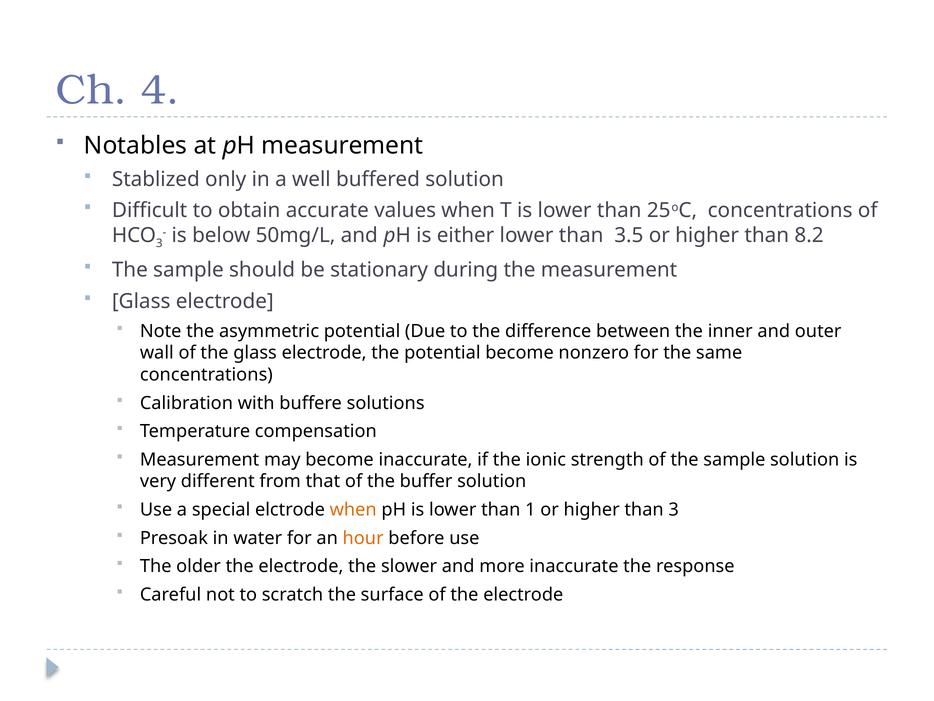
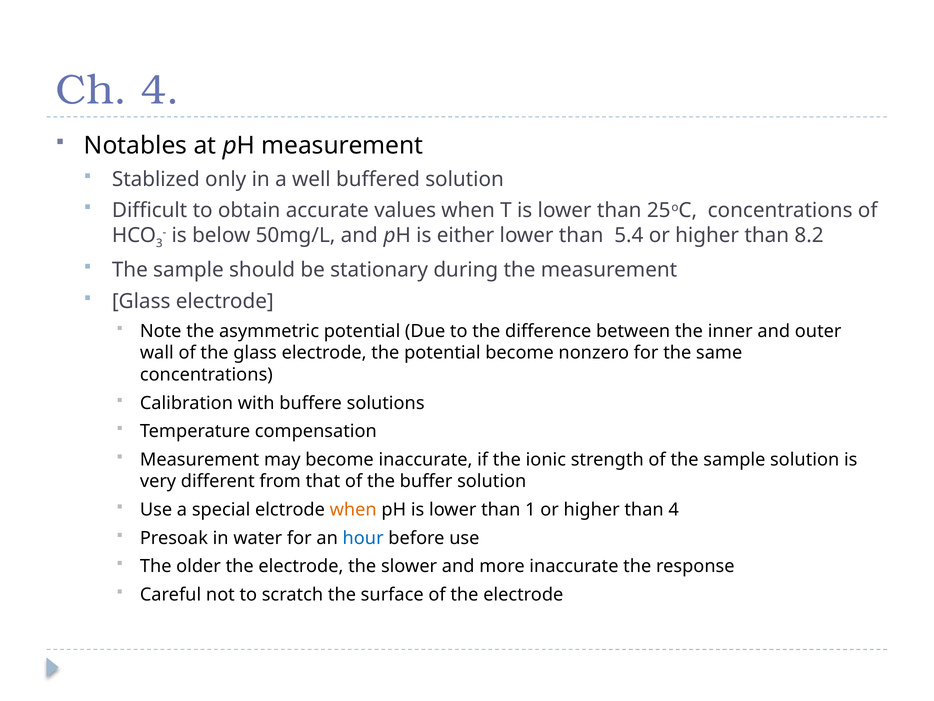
3.5: 3.5 -> 5.4 (629, 235)
than 3: 3 -> 4 (674, 509)
hour colour: orange -> blue (363, 538)
